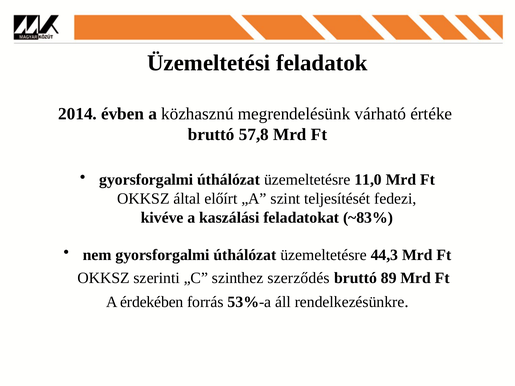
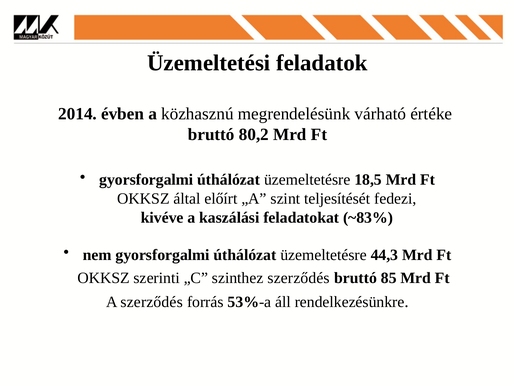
57,8: 57,8 -> 80,2 (254, 135)
11,0: 11,0 -> 18,5 (368, 180)
89: 89 -> 85 (389, 278)
A érdekében: érdekében -> szerződés (152, 302)
